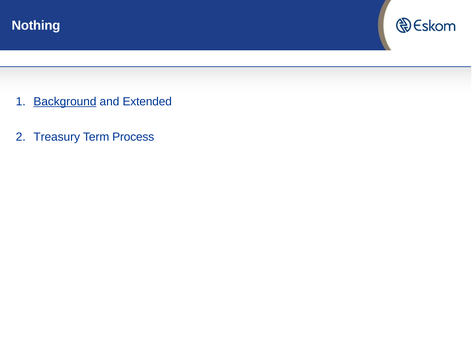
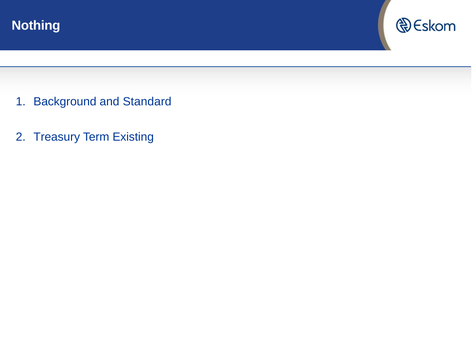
Background underline: present -> none (65, 102)
Extended: Extended -> Standard (147, 102)
Process: Process -> Existing (133, 137)
